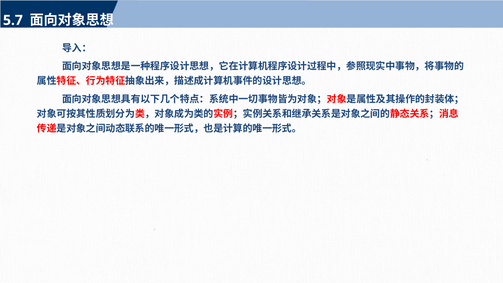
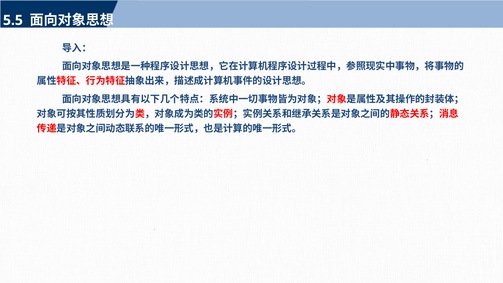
5.7: 5.7 -> 5.5 (13, 20)
